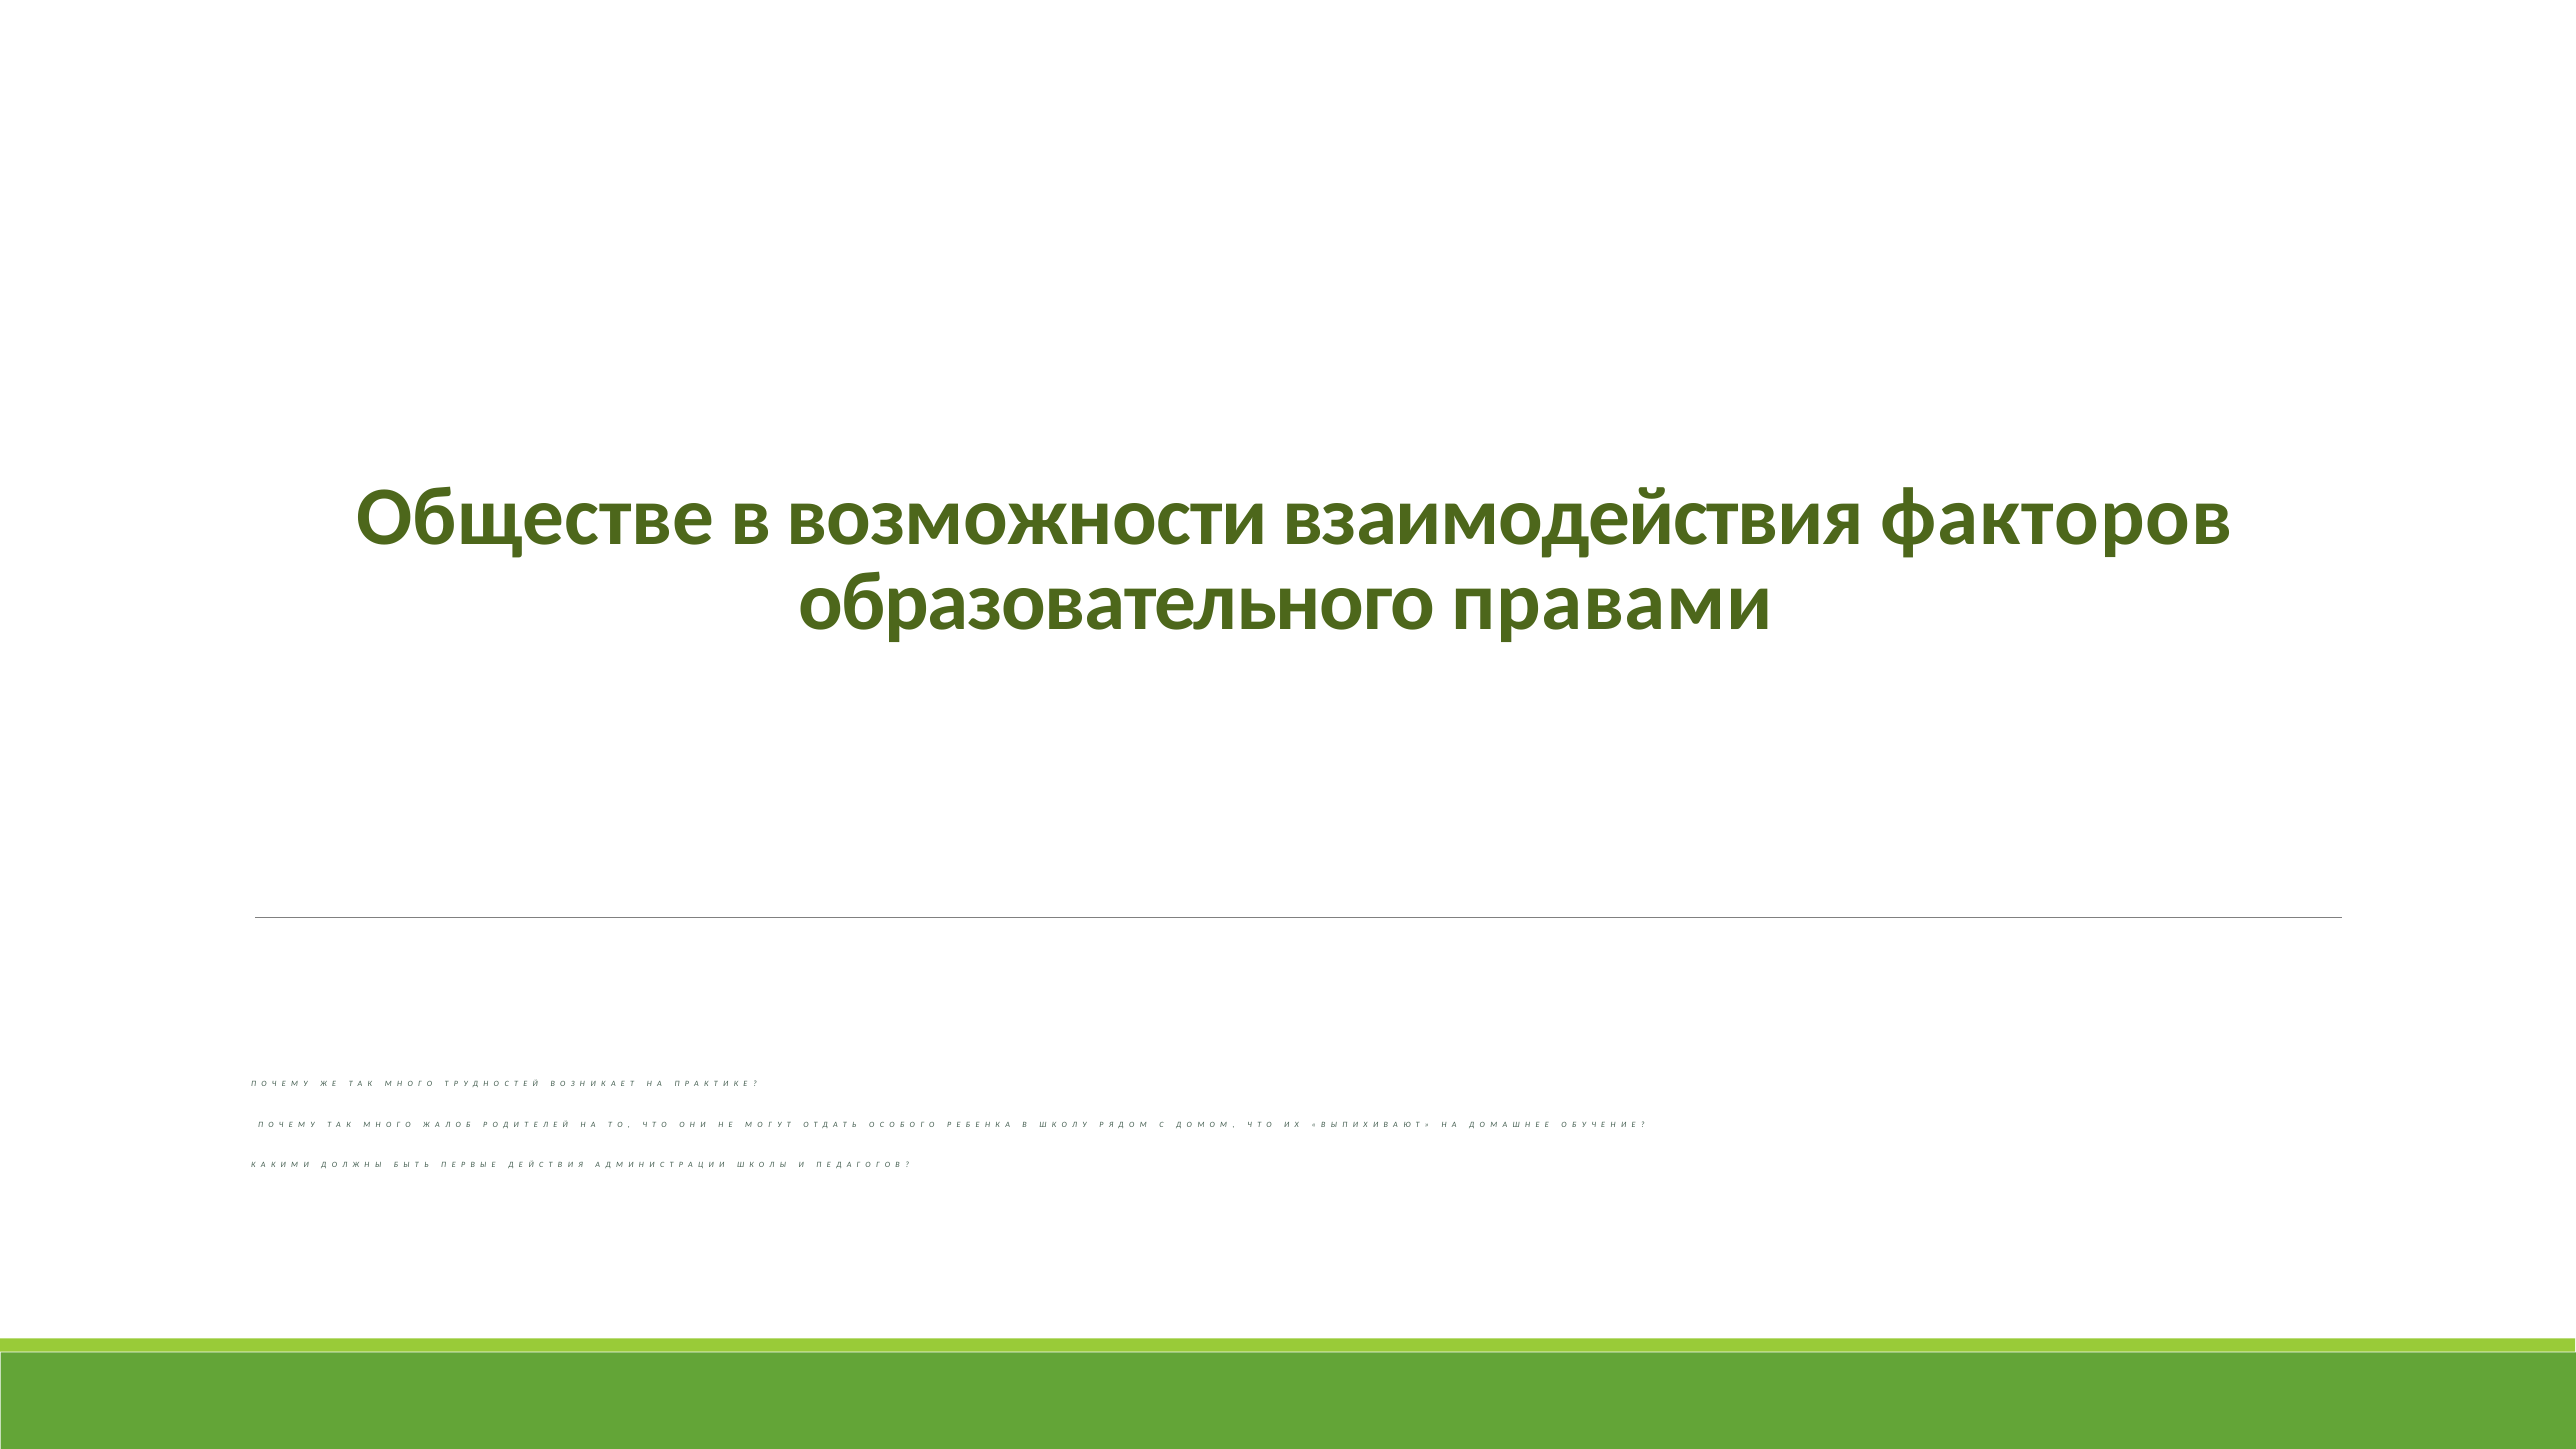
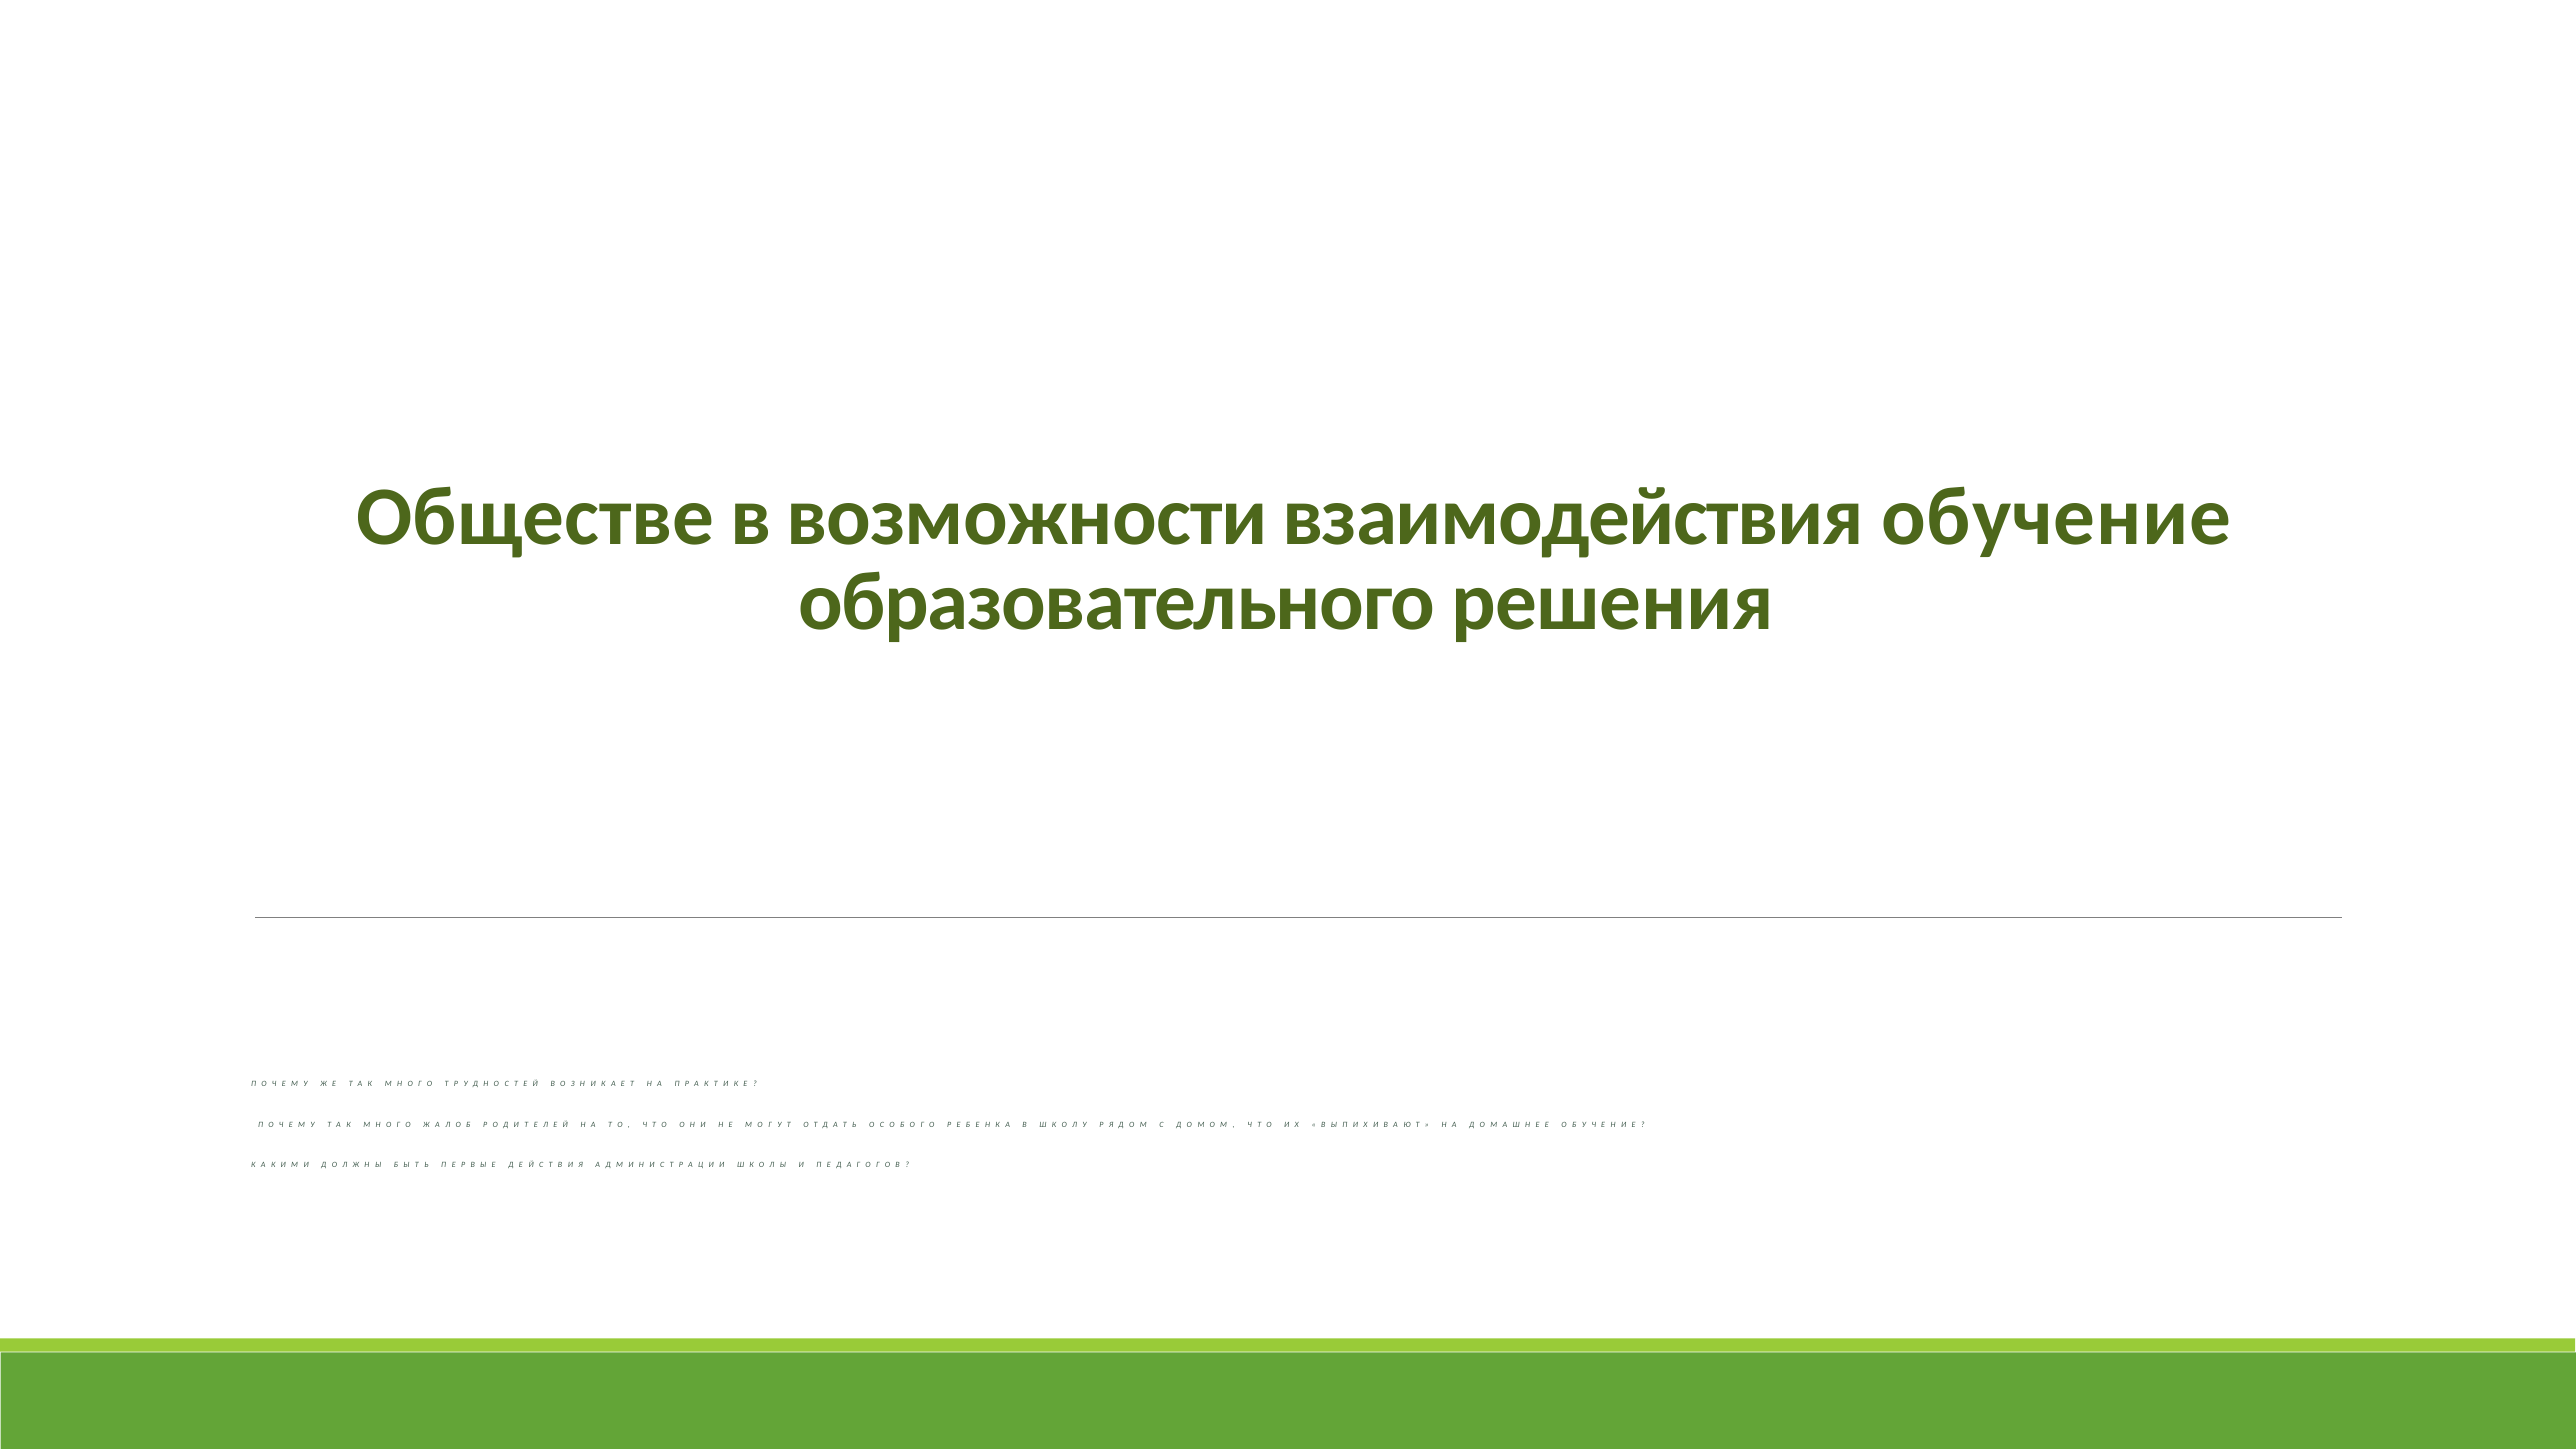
факторов: факторов -> обучение (2056, 517)
правами: правами -> решения (1612, 602)
